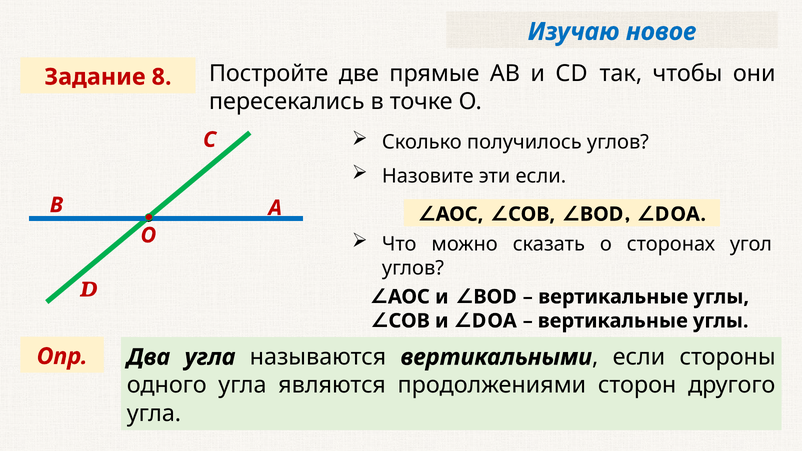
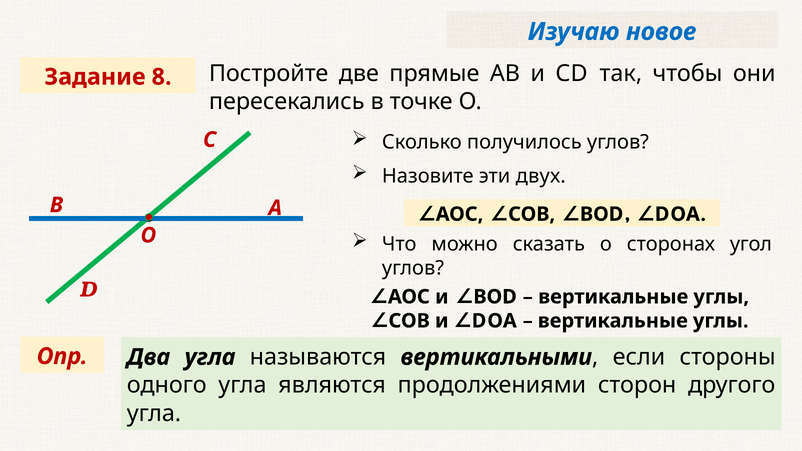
эти если: если -> двух (541, 176)
